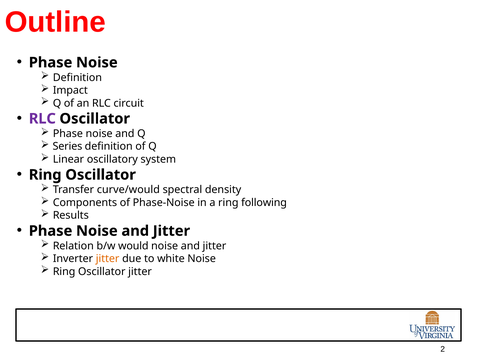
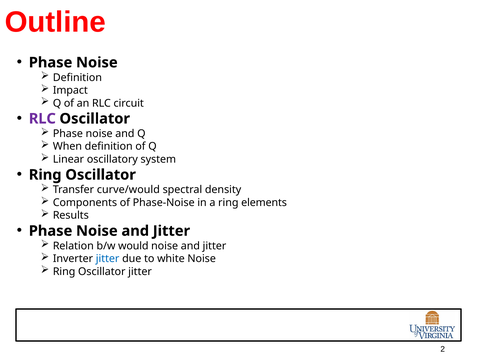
Series: Series -> When (67, 146)
following: following -> elements (264, 202)
jitter colour: orange -> blue (108, 259)
